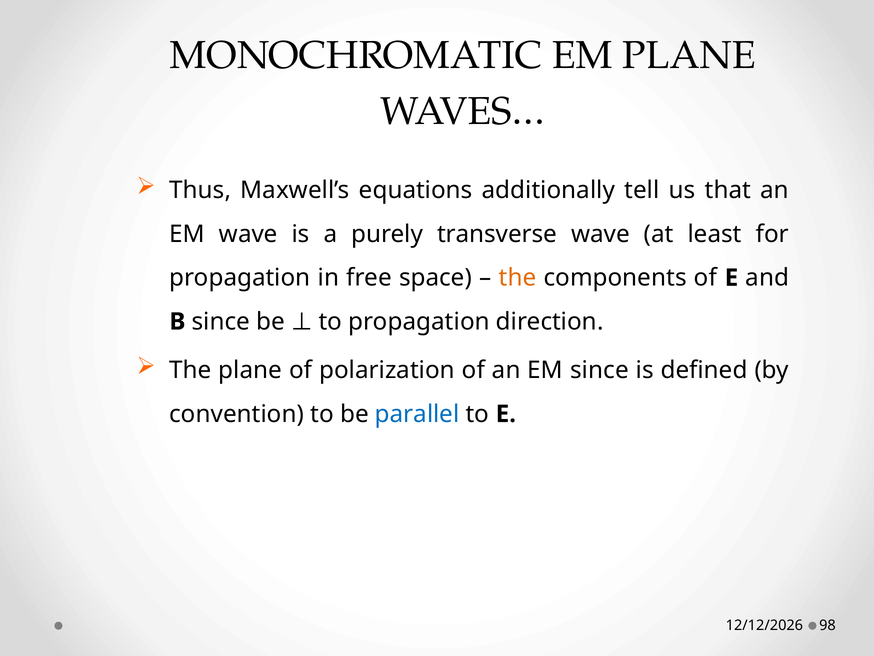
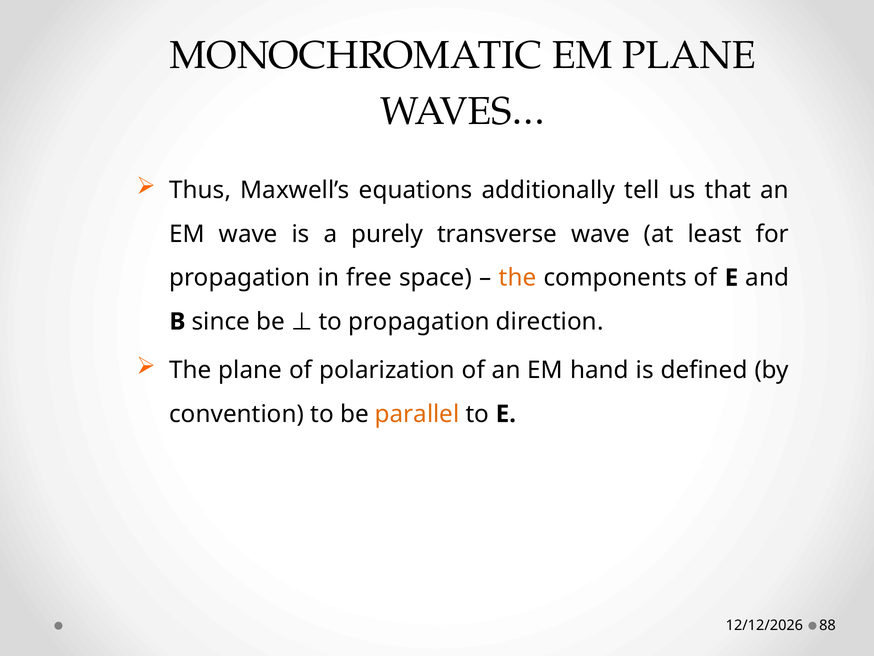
EM since: since -> hand (599, 370)
parallel colour: blue -> orange (417, 414)
98: 98 -> 88 (828, 625)
